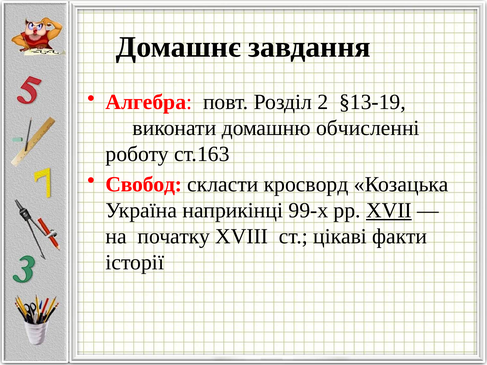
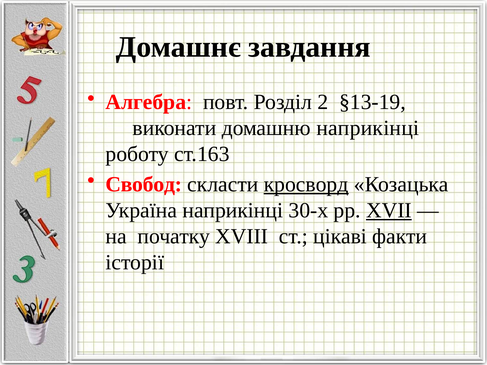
домашню обчисленні: обчисленні -> наприкінці (368, 128)
кросворд underline: none -> present (306, 184)
99-х: 99-х -> 30-х (308, 210)
